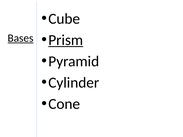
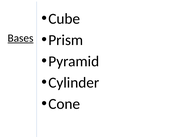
Prism underline: present -> none (66, 40)
